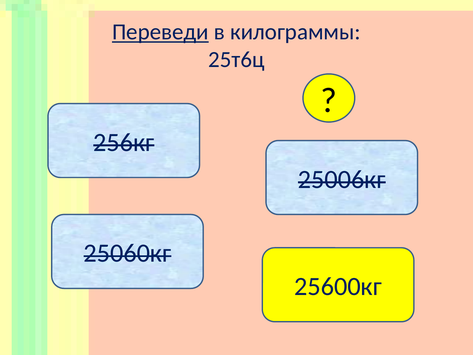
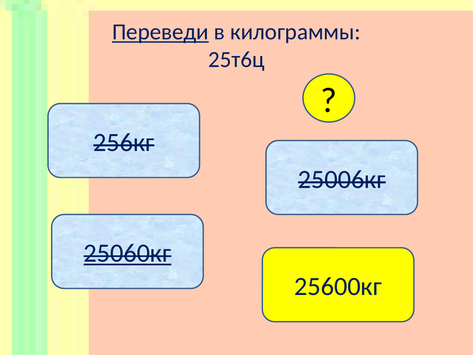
25060кг underline: none -> present (127, 253)
